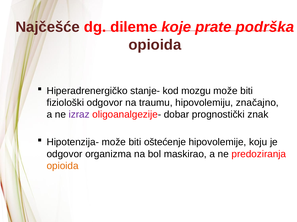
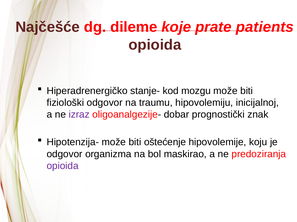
podrška: podrška -> patients (265, 27)
značajno: značajno -> inicijalnoj (257, 103)
opioida colour: orange -> purple (63, 166)
